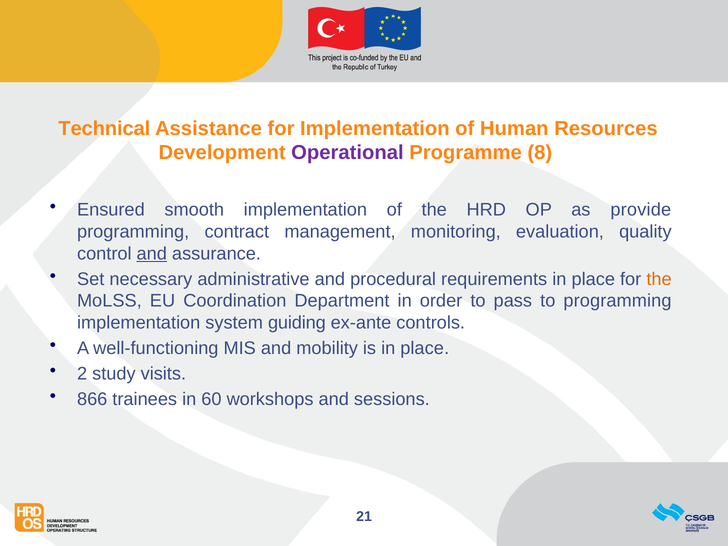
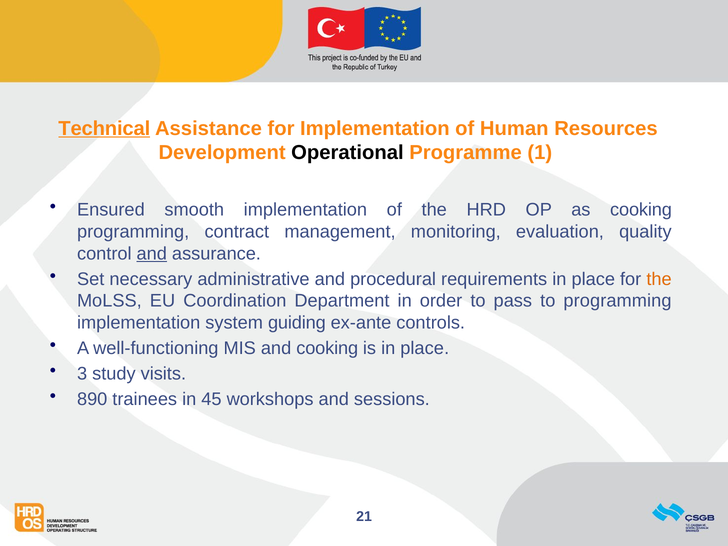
Technical underline: none -> present (104, 128)
Operational colour: purple -> black (347, 153)
8: 8 -> 1 (540, 153)
as provide: provide -> cooking (641, 210)
and mobility: mobility -> cooking (327, 348)
2: 2 -> 3 (82, 374)
866: 866 -> 890 (92, 399)
60: 60 -> 45 (211, 399)
